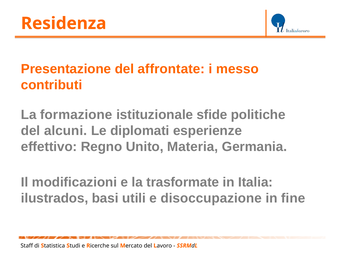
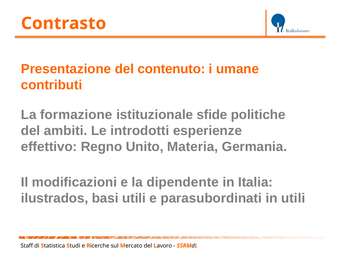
Residenza: Residenza -> Contrasto (64, 23)
affrontate: affrontate -> contenuto (171, 69)
messo: messo -> umane (238, 69)
alcuni: alcuni -> ambiti (66, 131)
diplomati: diplomati -> introdotti (140, 131)
trasformate: trasformate -> dipendente (183, 182)
disoccupazione: disoccupazione -> parasubordinati (211, 198)
in fine: fine -> utili (293, 198)
